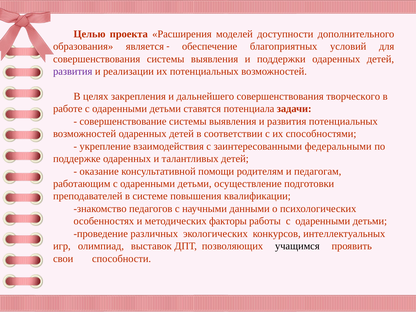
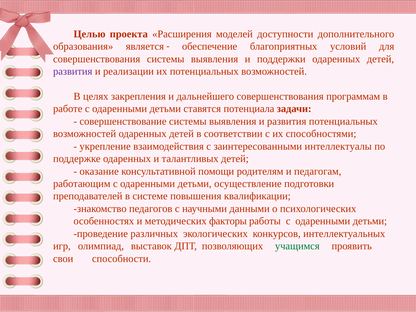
творческого: творческого -> программам (353, 96)
федеральными: федеральными -> интеллектуалы (338, 146)
учащимся colour: black -> green (297, 246)
